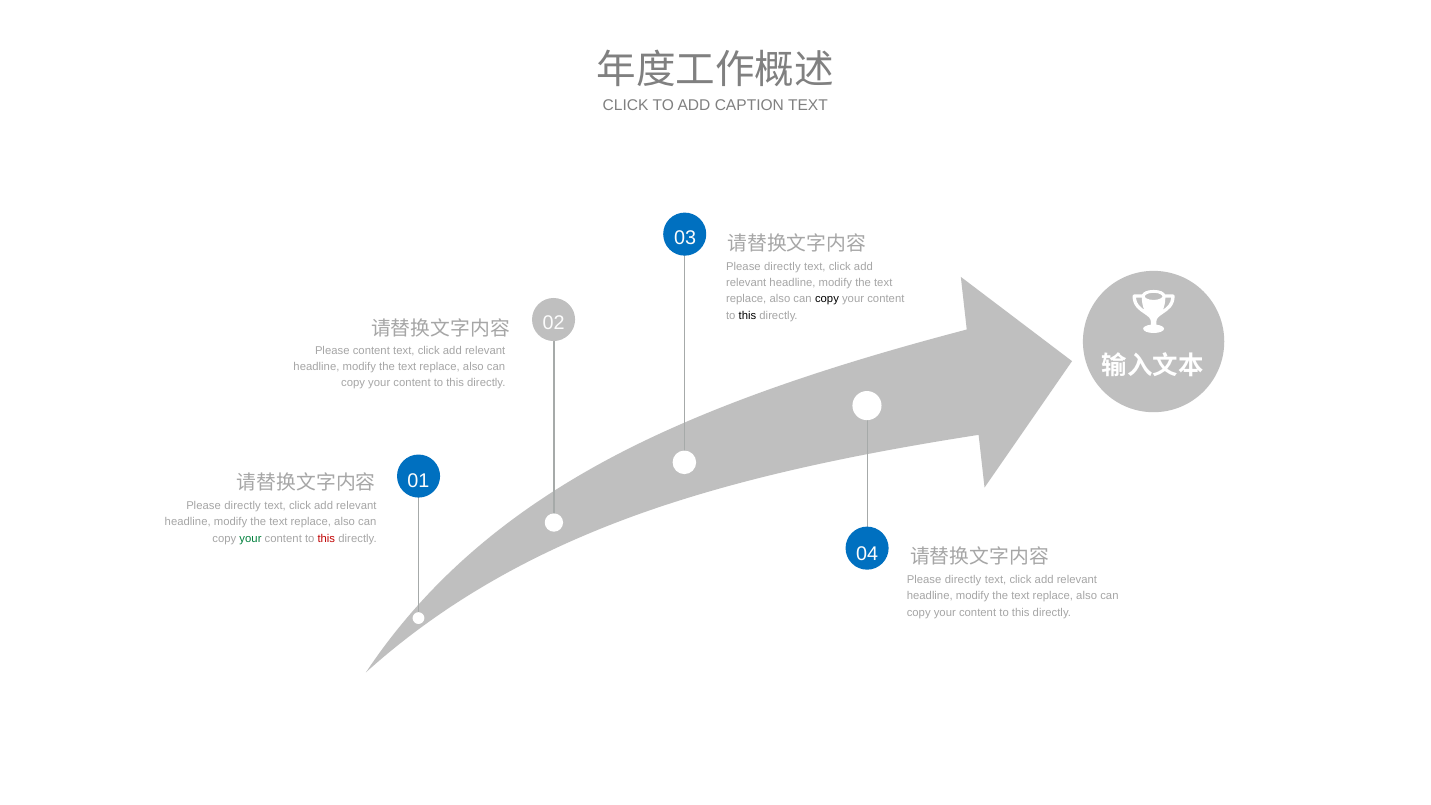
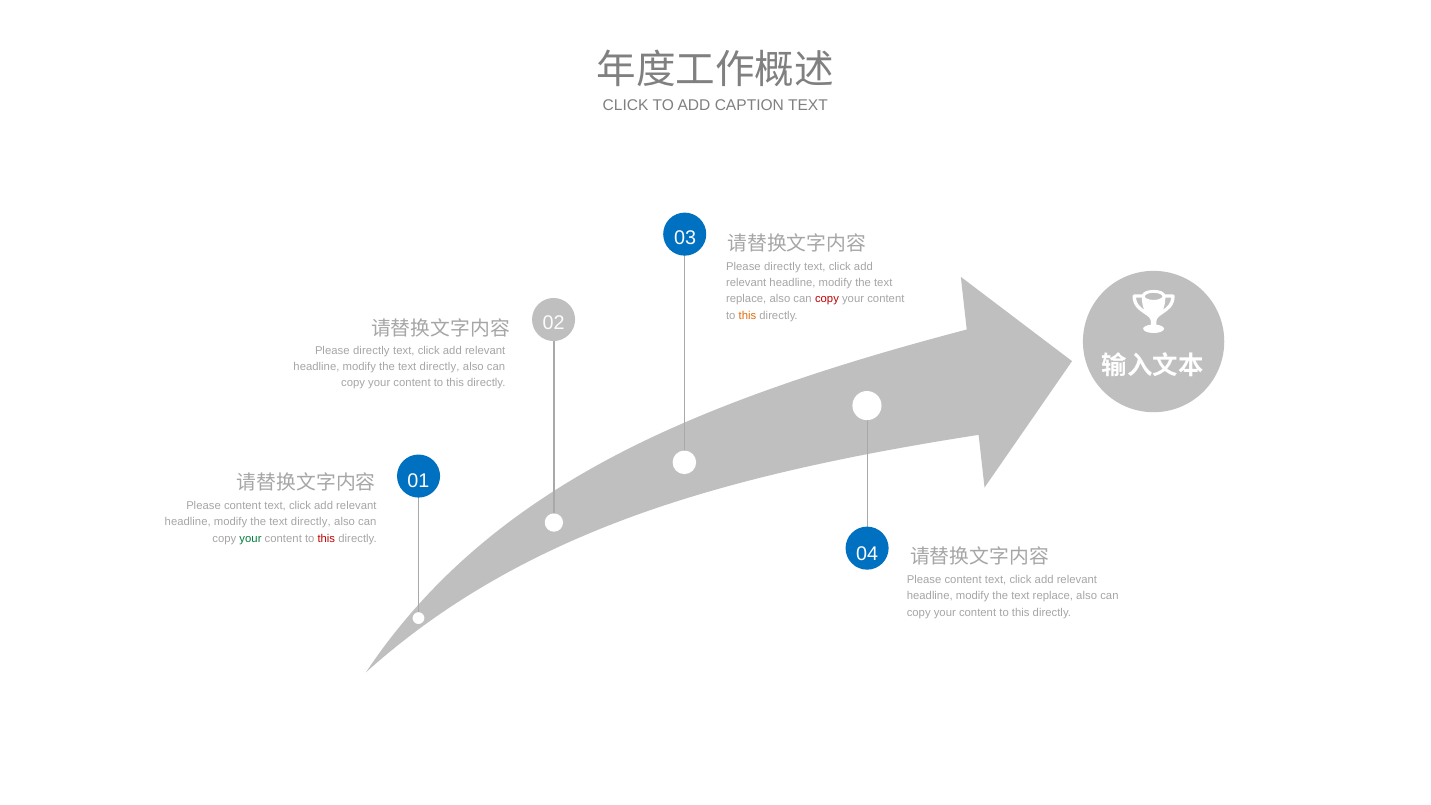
copy colour: black -> red (827, 299)
this colour: black -> orange (747, 315)
content: content -> directly (371, 351)
replace: replace -> directly (440, 367)
directly: directly -> content (243, 506)
replace: replace -> directly (311, 522)
directly: directly -> content (963, 580)
